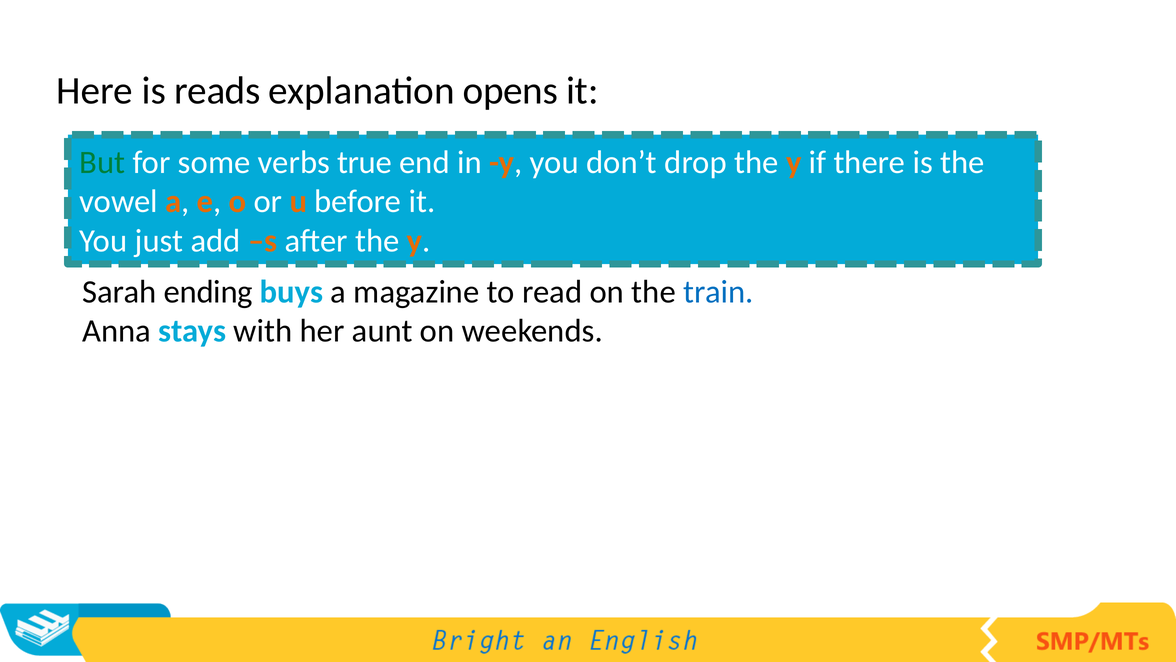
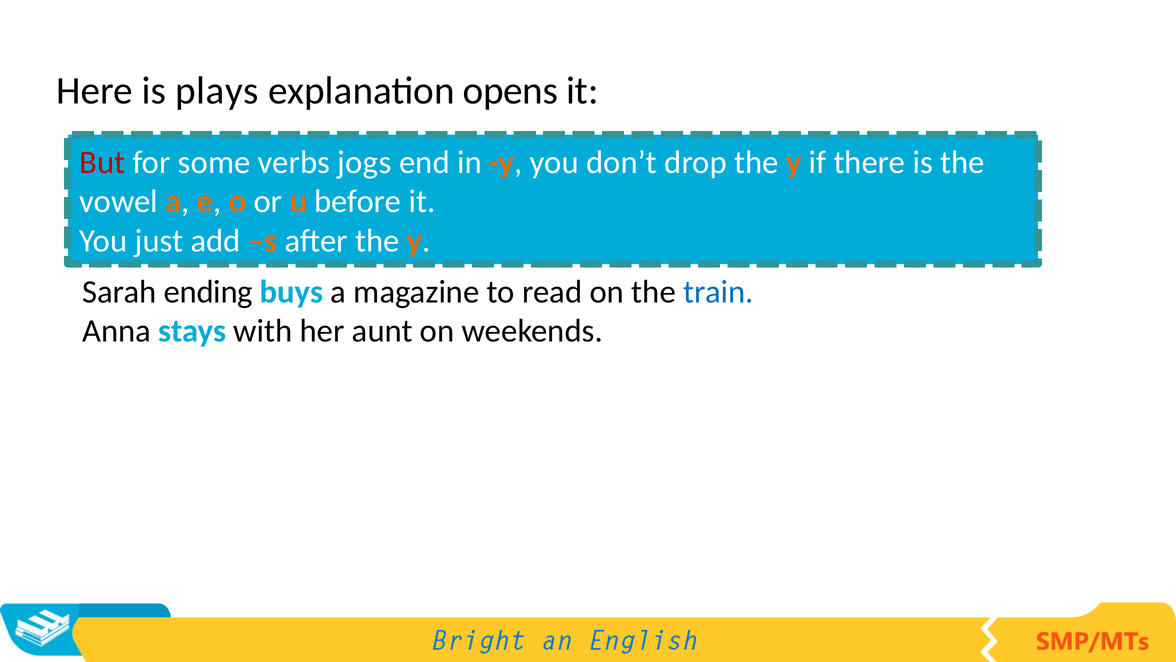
reads: reads -> plays (217, 91)
But colour: green -> red (102, 162)
true: true -> jogs (364, 162)
